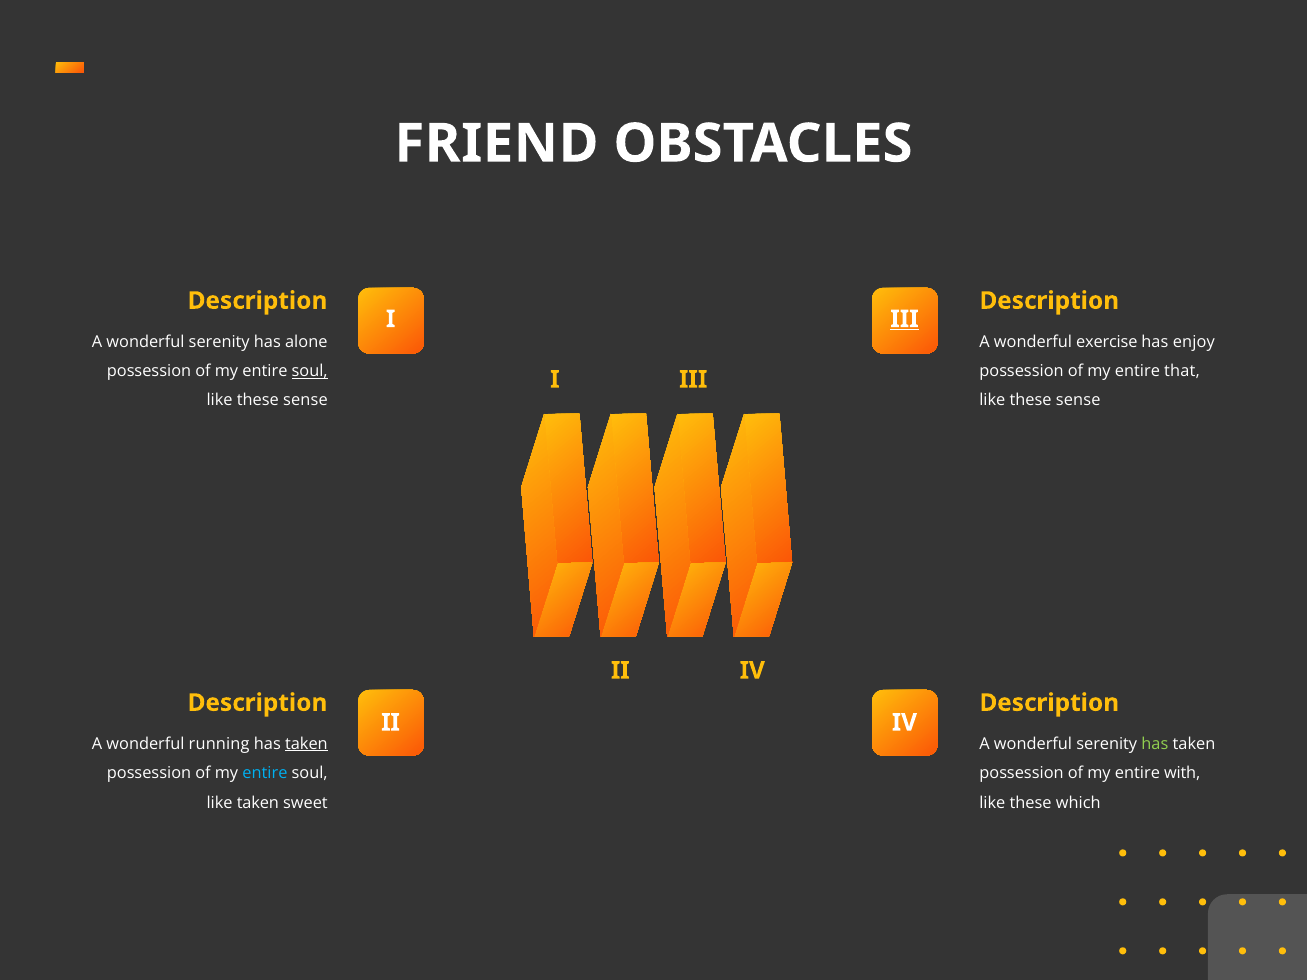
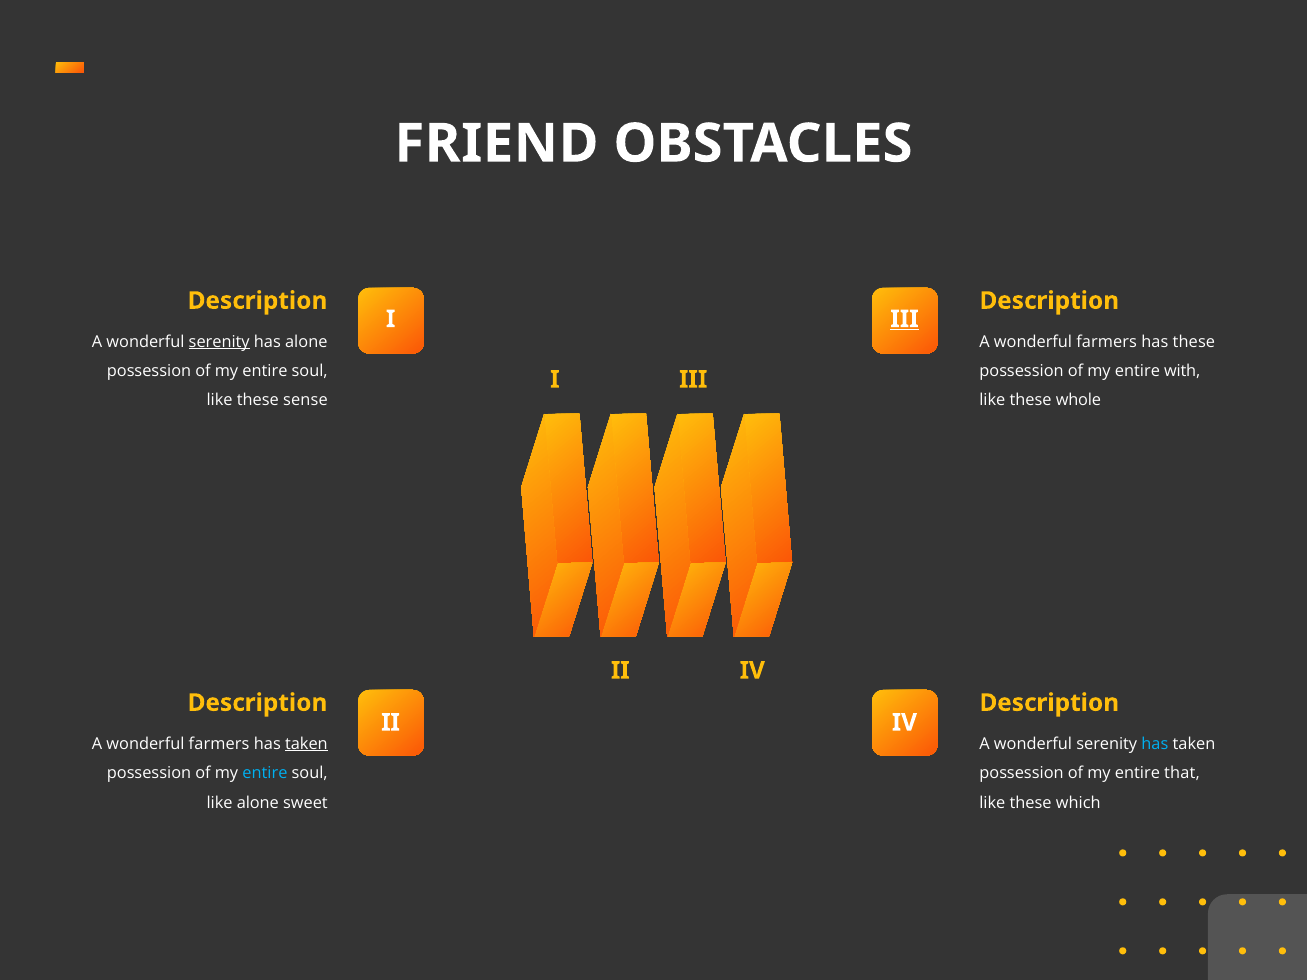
serenity underline: none -> present (219, 342)
exercise: exercise -> farmers (1107, 342)
has enjoy: enjoy -> these (1194, 342)
soul underline: present -> none (310, 371)
that: that -> with (1182, 371)
sense: sense -> whole (1078, 401)
running: running -> farmers (219, 744)
has colour: light green -> light blue (1155, 744)
with: with -> that (1182, 773)
like taken: taken -> alone (258, 803)
